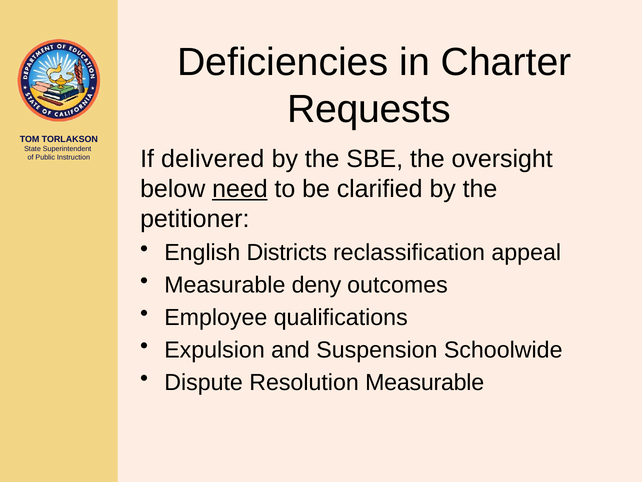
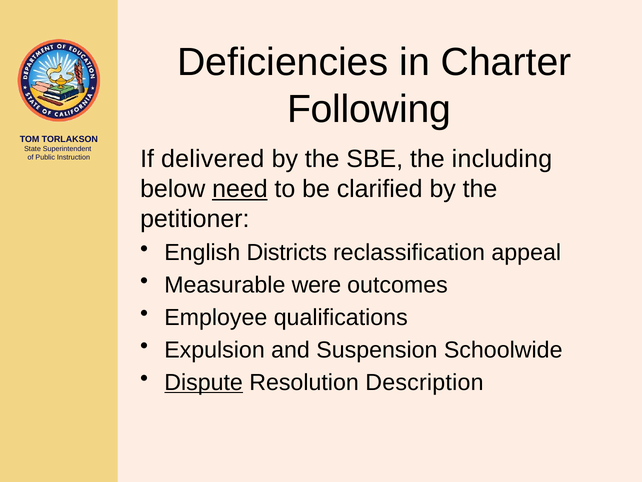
Requests: Requests -> Following (369, 109)
oversight: oversight -> including (502, 159)
deny: deny -> were (316, 285)
Dispute underline: none -> present (204, 382)
Resolution Measurable: Measurable -> Description (424, 382)
